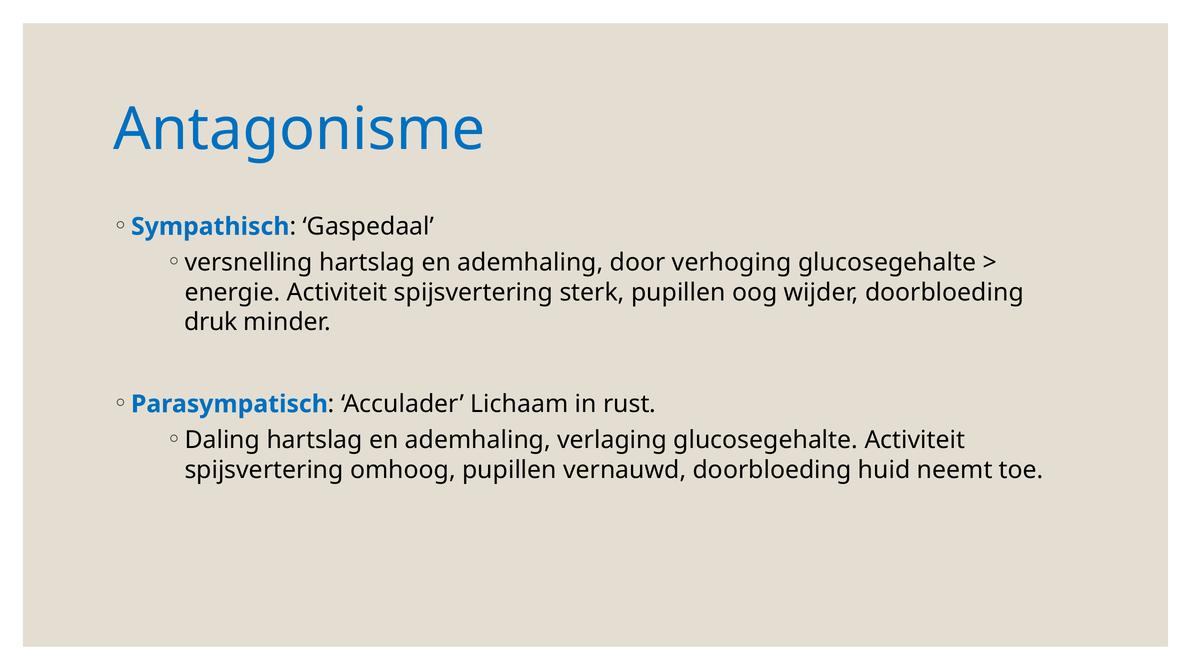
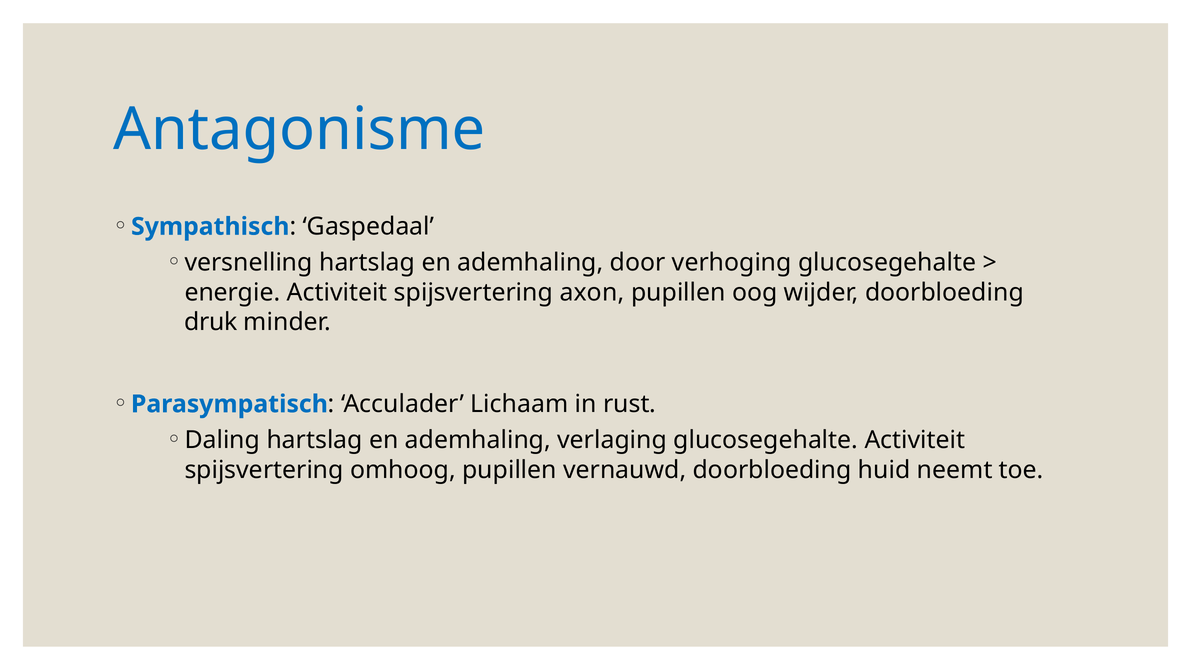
sterk: sterk -> axon (592, 292)
